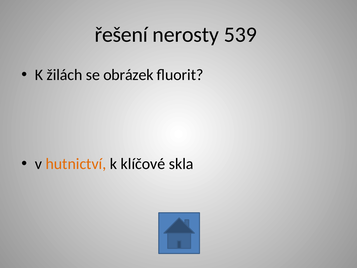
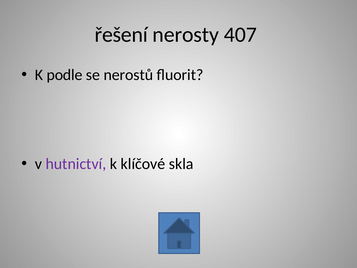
539: 539 -> 407 (240, 35)
žilách: žilách -> podle (65, 75)
obrázek: obrázek -> nerostů (128, 75)
hutnictví colour: orange -> purple (76, 164)
